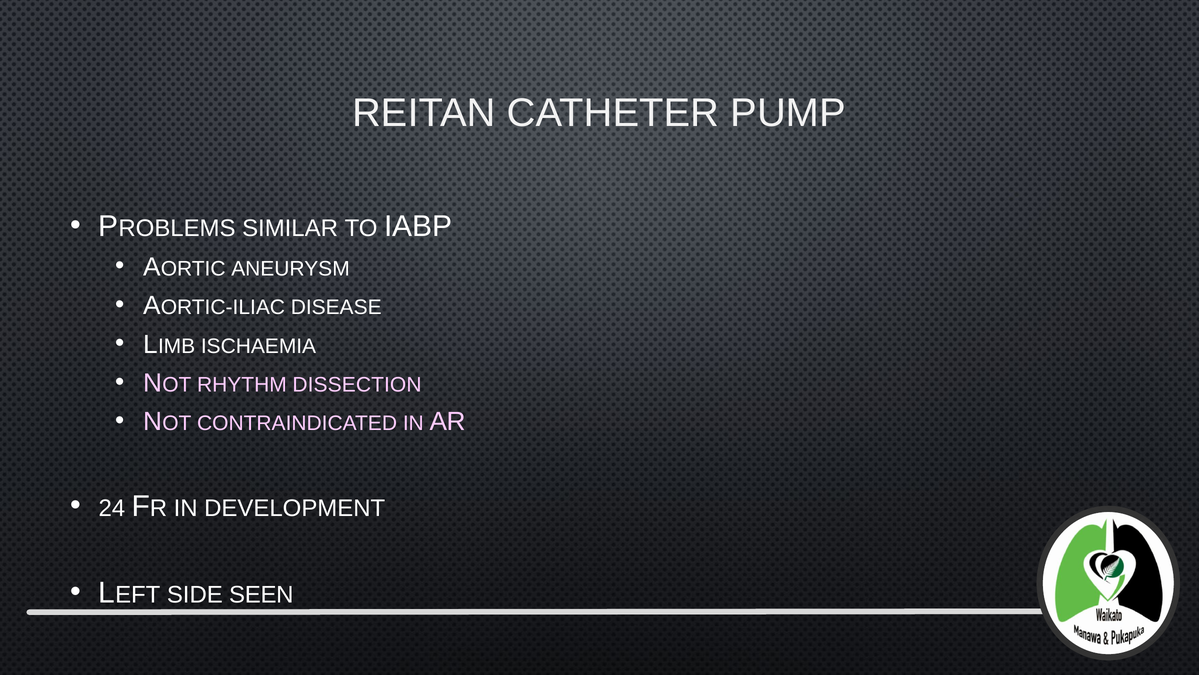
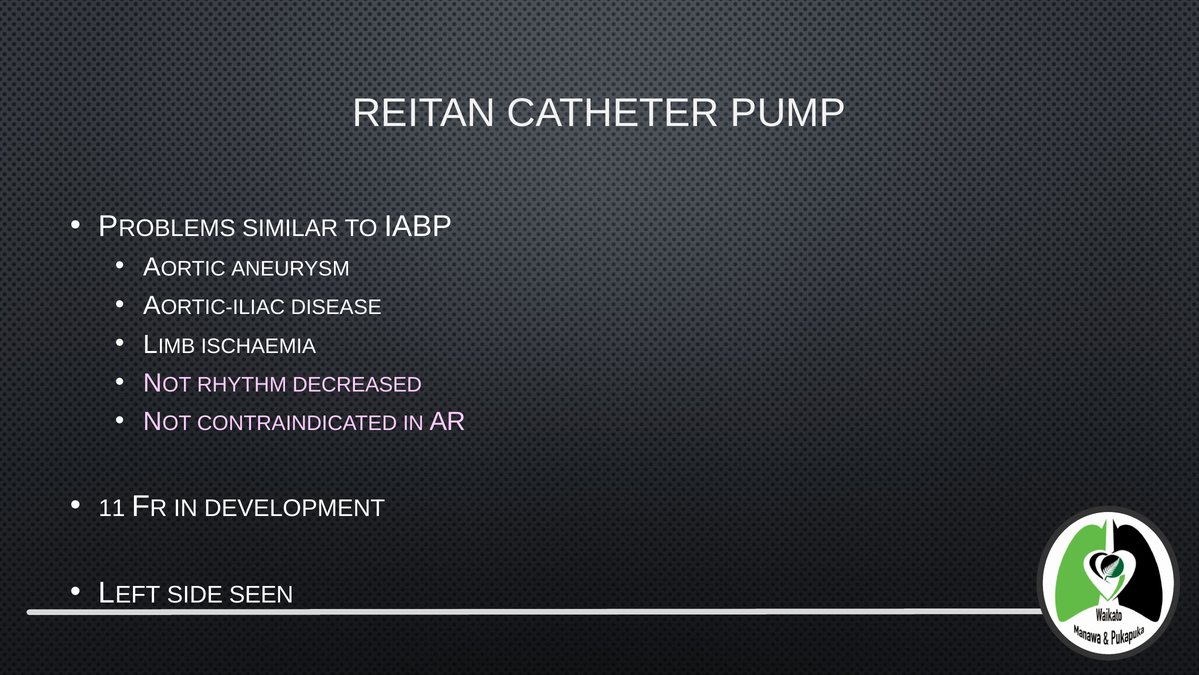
DISSECTION: DISSECTION -> DECREASED (357, 384)
24: 24 -> 11 (112, 508)
